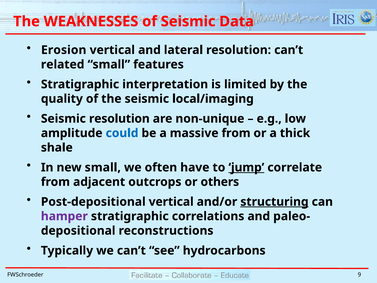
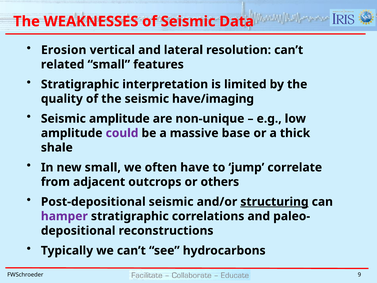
local/imaging: local/imaging -> have/imaging (213, 99)
Seismic resolution: resolution -> amplitude (119, 119)
could colour: blue -> purple (122, 133)
massive from: from -> base (236, 133)
jump underline: present -> none (246, 167)
Post-depositional vertical: vertical -> seismic (171, 202)
